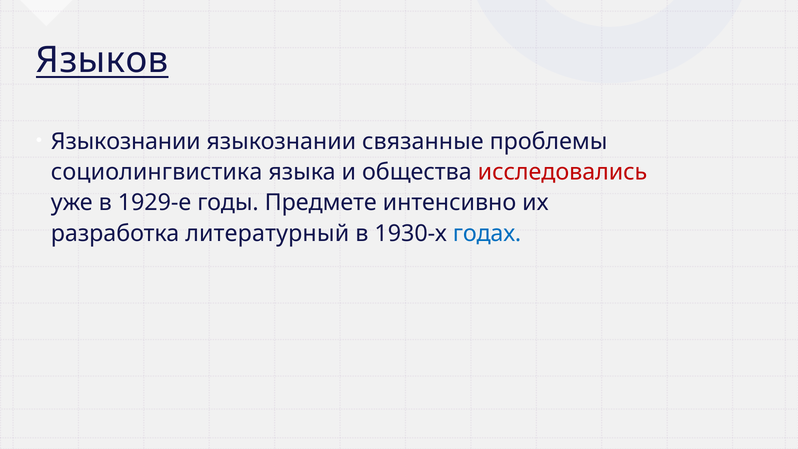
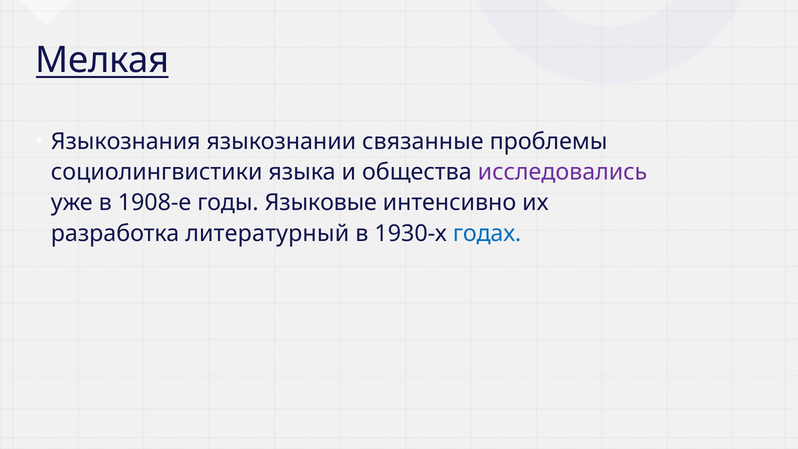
Языков: Языков -> Мелкая (102, 60)
Языкознании: Языкознании -> Языкознания (126, 141)
социолингвистика: социолингвистика -> социолингвистики (157, 172)
исследовались colour: red -> purple (563, 172)
1929-е: 1929-е -> 1908-е (155, 203)
Предмете: Предмете -> Языковые (321, 203)
